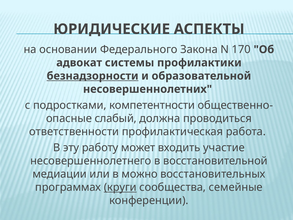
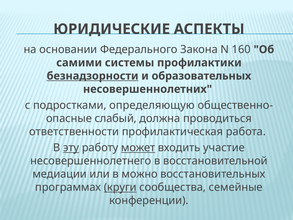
170: 170 -> 160 (241, 49)
адвокат: адвокат -> самими (79, 63)
образовательной: образовательной -> образовательных (201, 76)
компетентности: компетентности -> определяющую (152, 105)
эту underline: none -> present (71, 148)
может underline: none -> present (138, 148)
